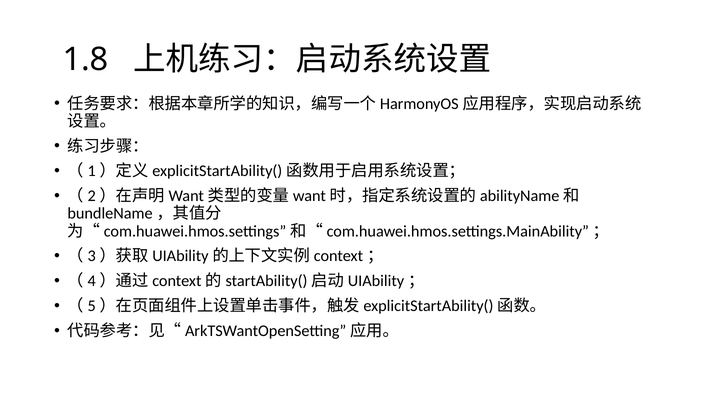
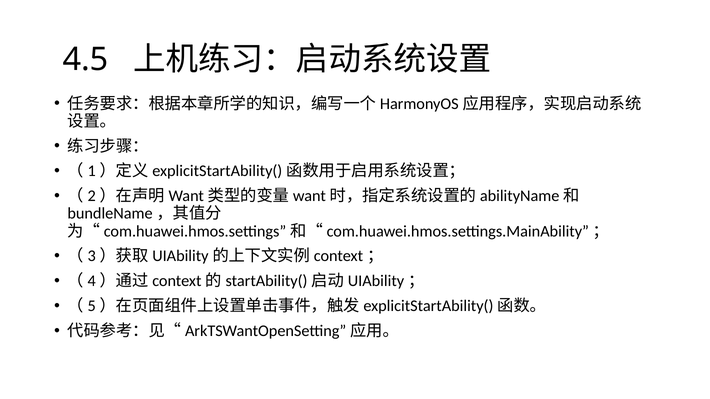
1.8: 1.8 -> 4.5 (86, 60)
